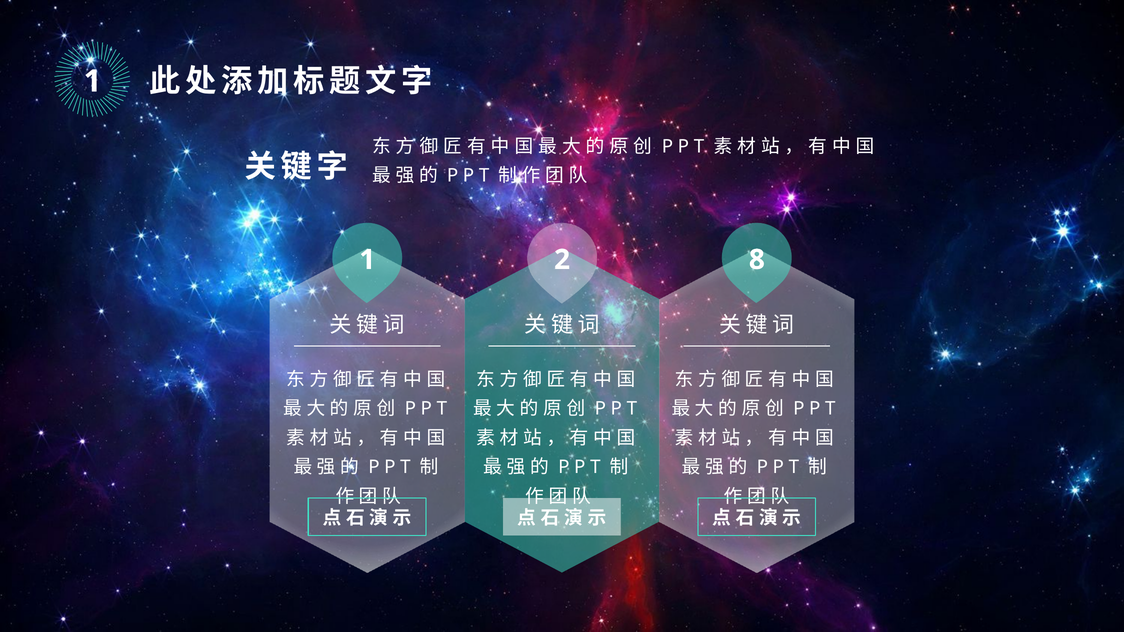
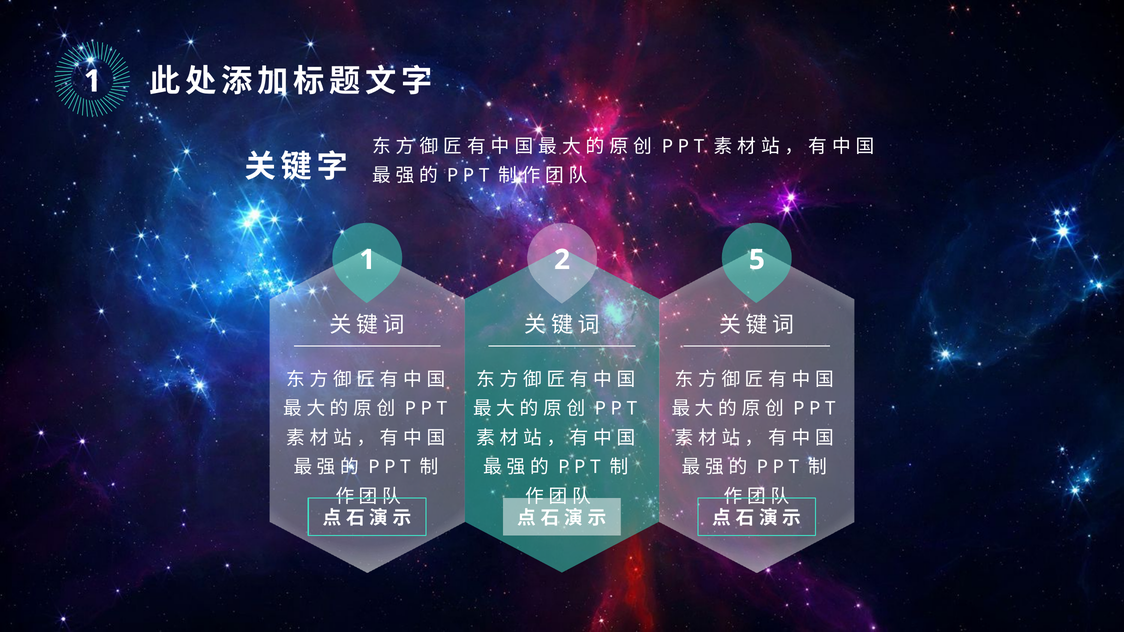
8: 8 -> 5 (757, 260)
